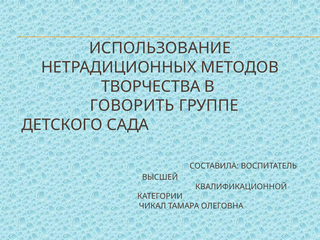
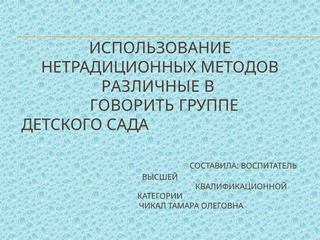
ТВОРЧЕСТВА: ТВОРЧЕСТВА -> РАЗЛИЧНЫЕ (151, 86)
